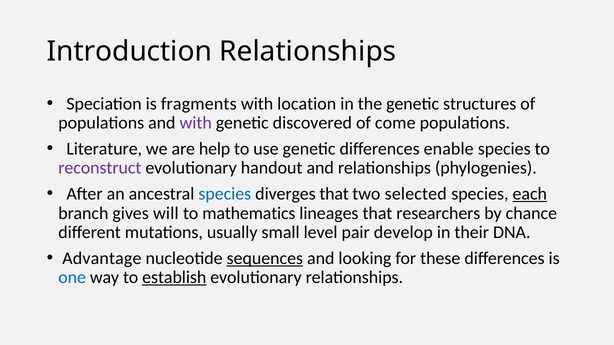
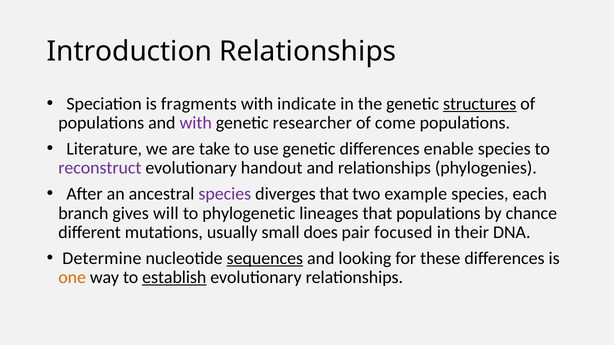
location: location -> indicate (307, 104)
structures underline: none -> present (480, 104)
discovered: discovered -> researcher (312, 123)
help: help -> take (215, 149)
species colour: blue -> purple (225, 194)
selected: selected -> example (416, 194)
each underline: present -> none (530, 194)
mathematics: mathematics -> phylogenetic (249, 213)
that researchers: researchers -> populations (438, 213)
level: level -> does (321, 233)
develop: develop -> focused (403, 233)
Advantage: Advantage -> Determine (102, 258)
one colour: blue -> orange (72, 278)
